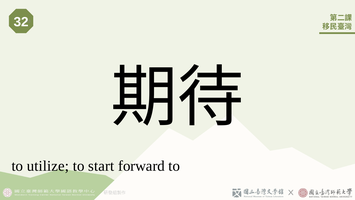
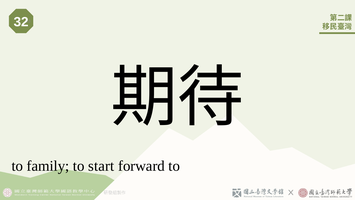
utilize: utilize -> family (48, 166)
